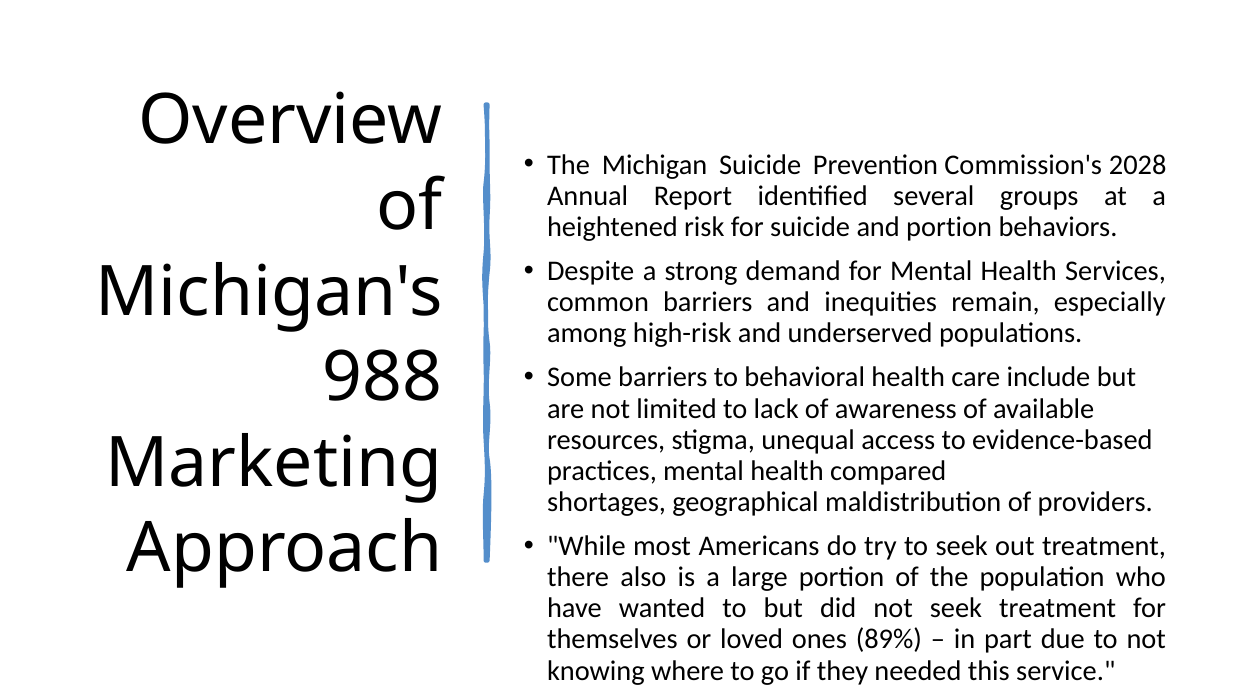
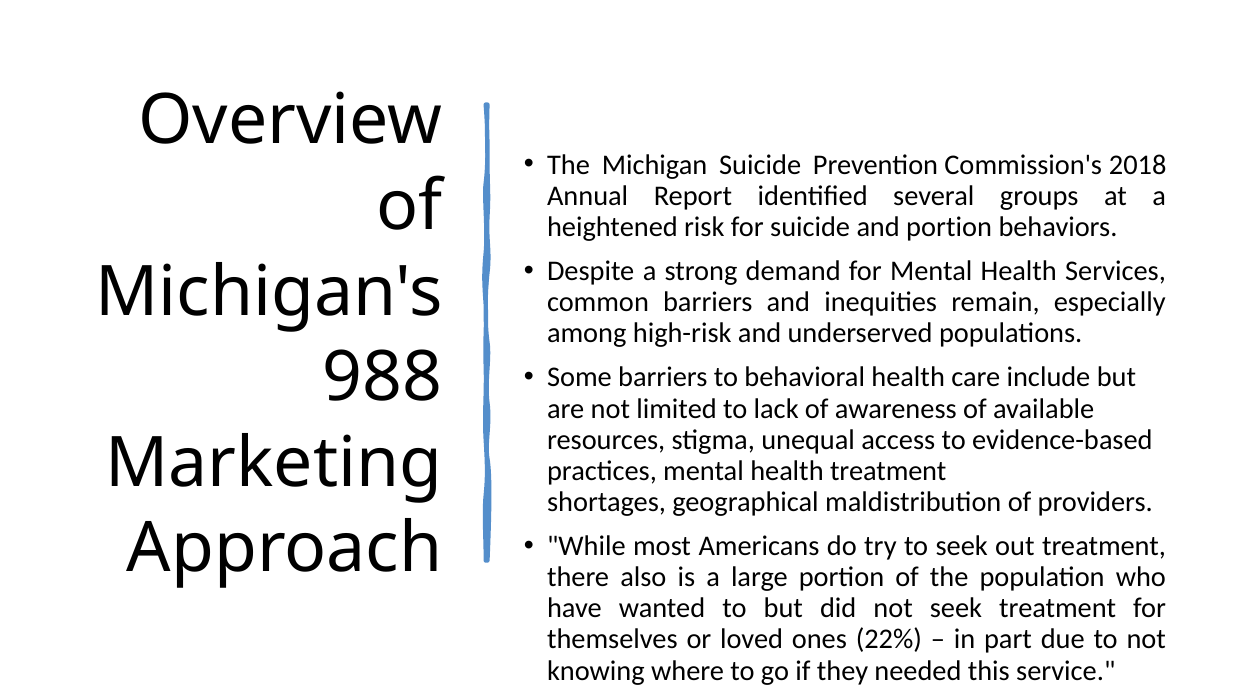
2028: 2028 -> 2018 (1138, 165)
health compared: compared -> treatment (888, 471)
89%: 89% -> 22% (889, 639)
